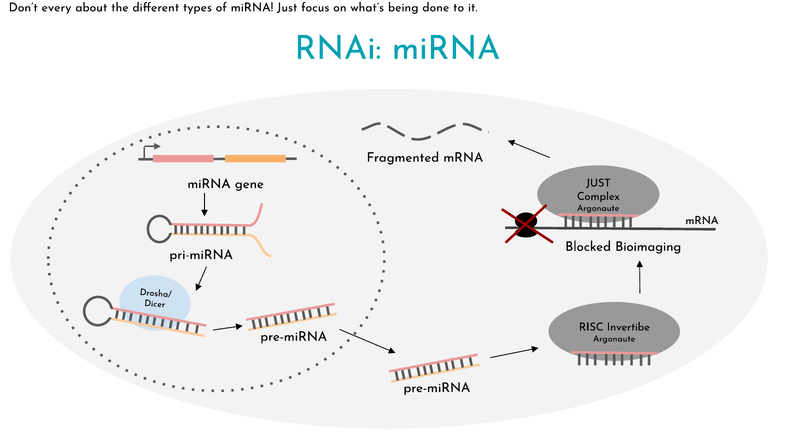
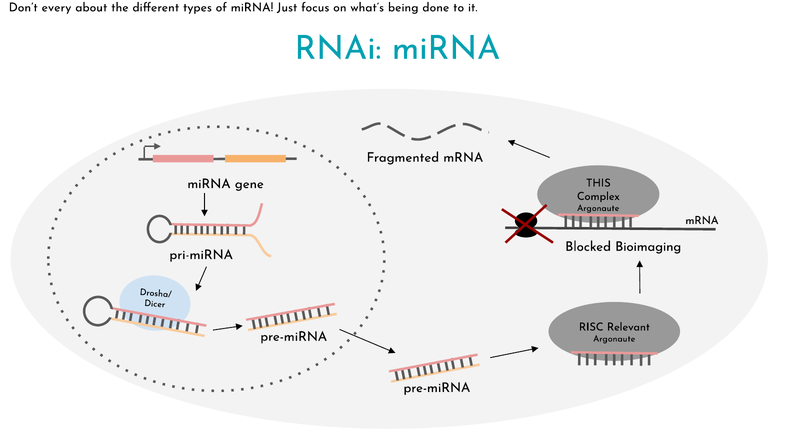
JUST: JUST -> THIS (598, 183)
Invertibe: Invertibe -> Relevant (628, 327)
